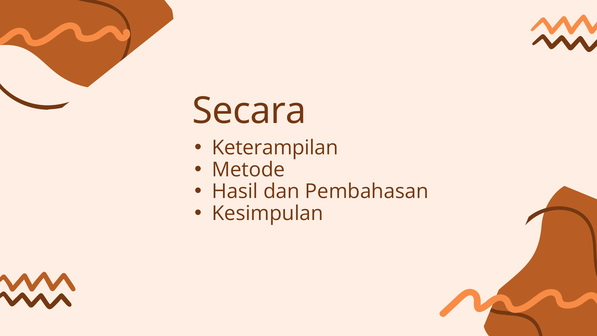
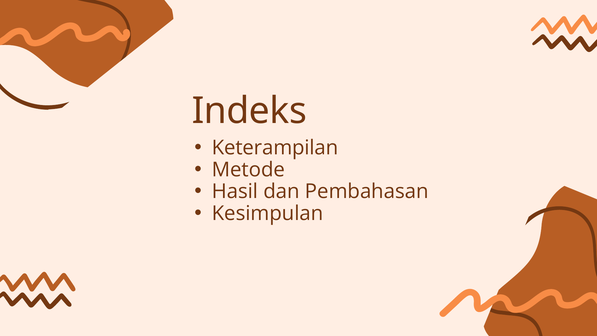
Secara: Secara -> Indeks (249, 111)
